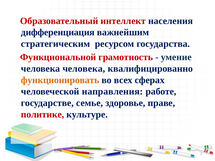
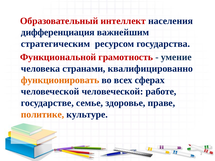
человека человека: человека -> странами (84, 69)
человеческой направления: направления -> человеческой (112, 92)
политике colour: red -> orange (43, 115)
